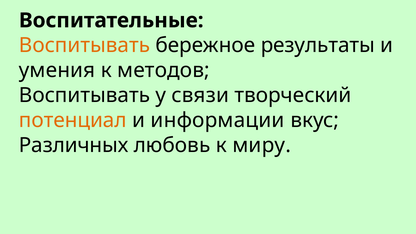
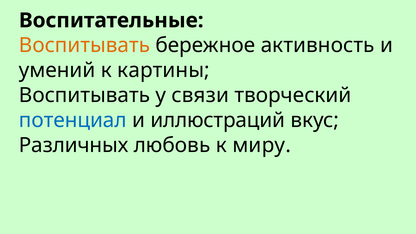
результаты: результаты -> активность (318, 45)
умения: умения -> умений (57, 70)
методов: методов -> картины (164, 70)
потенциал colour: orange -> blue (73, 120)
информации: информации -> иллюстраций (218, 120)
